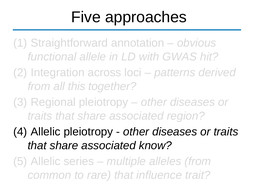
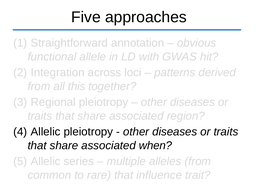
know: know -> when (155, 145)
